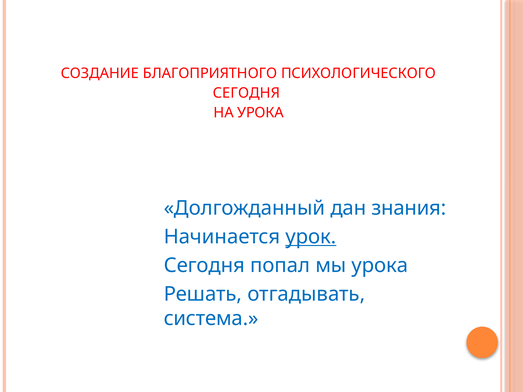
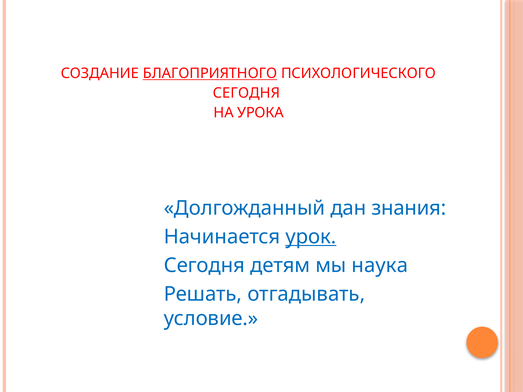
БЛАГОПРИЯТНОГО underline: none -> present (210, 73)
попал: попал -> детям (280, 266)
мы урока: урока -> наука (380, 266)
система: система -> условие (211, 319)
